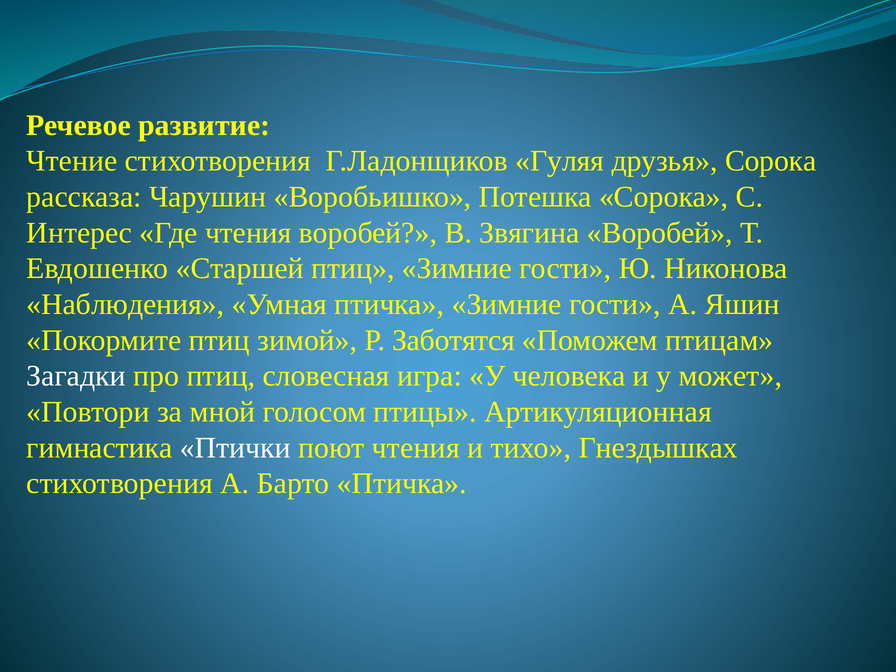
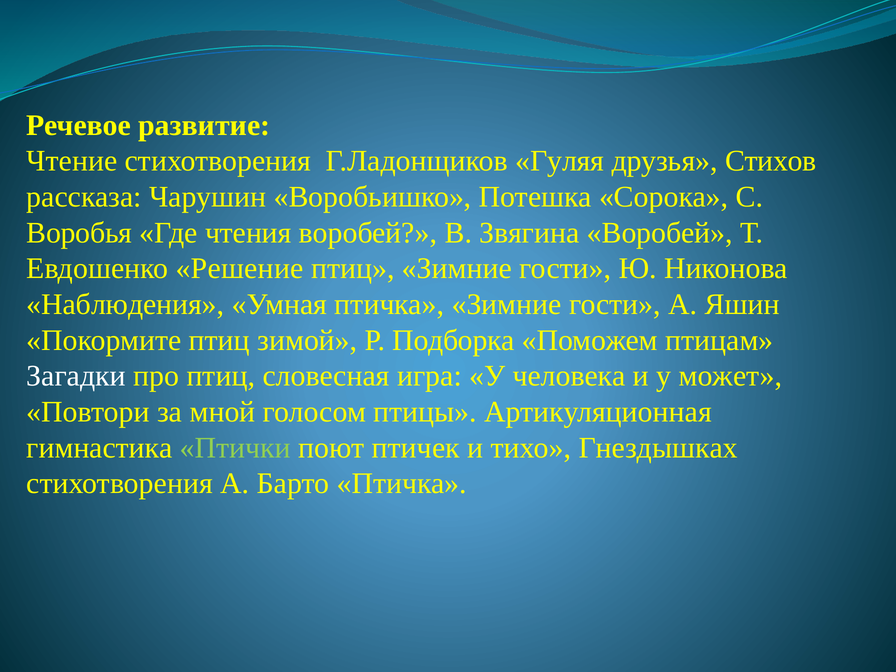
друзья Сорока: Сорока -> Стихов (771, 161)
Интерес: Интерес -> Воробья (79, 233)
Старшей: Старшей -> Решение (240, 269)
Заботятся: Заботятся -> Подборка (454, 340)
Птички colour: white -> light green (235, 448)
поют чтения: чтения -> птичек (416, 448)
